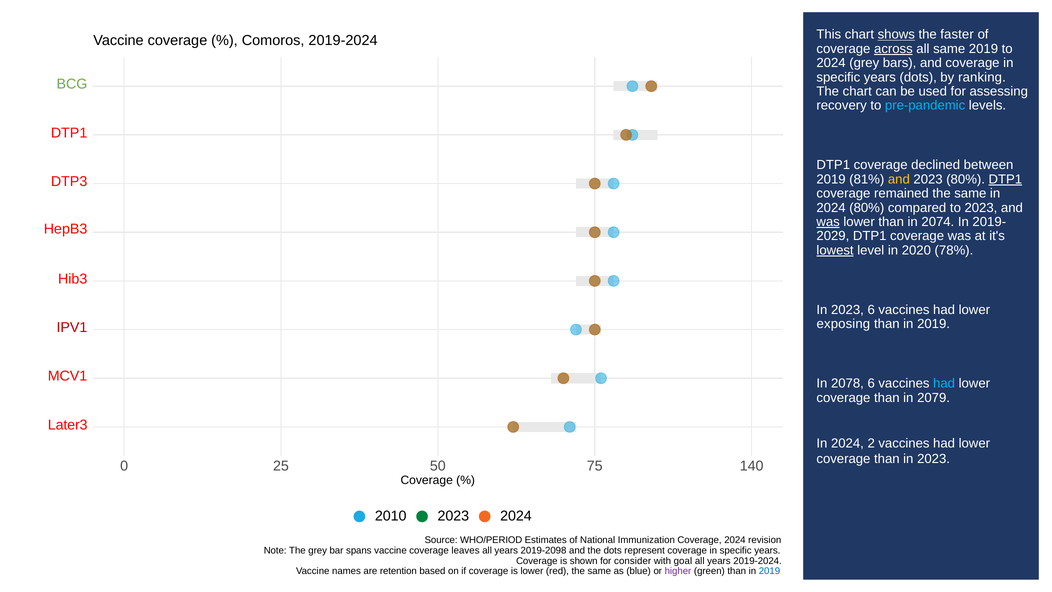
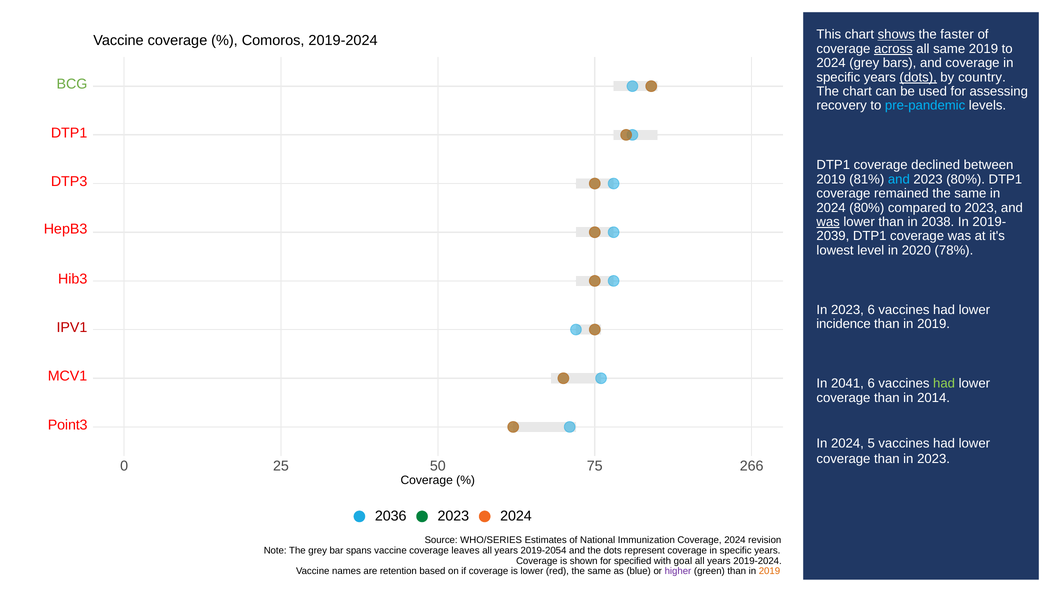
dots underline: none -> present (918, 77)
ranking: ranking -> country (982, 77)
and colour: yellow -> light blue (899, 179)
DTP1 underline: present -> none (1005, 179)
2074: 2074 -> 2038 (938, 222)
2029: 2029 -> 2039 (833, 236)
lowest underline: present -> none (835, 250)
exposing: exposing -> incidence (844, 324)
2078: 2078 -> 2041 (847, 383)
had colour: light blue -> light green (944, 383)
2079: 2079 -> 2014 (934, 397)
Later3: Later3 -> Point3 (68, 425)
2: 2 -> 5 (871, 443)
140: 140 -> 266 (752, 466)
2010: 2010 -> 2036 (391, 516)
WHO/PERIOD: WHO/PERIOD -> WHO/SERIES (491, 540)
2019-2098: 2019-2098 -> 2019-2054 (544, 550)
consider: consider -> specified (633, 561)
2019 colour: blue -> orange (769, 571)
